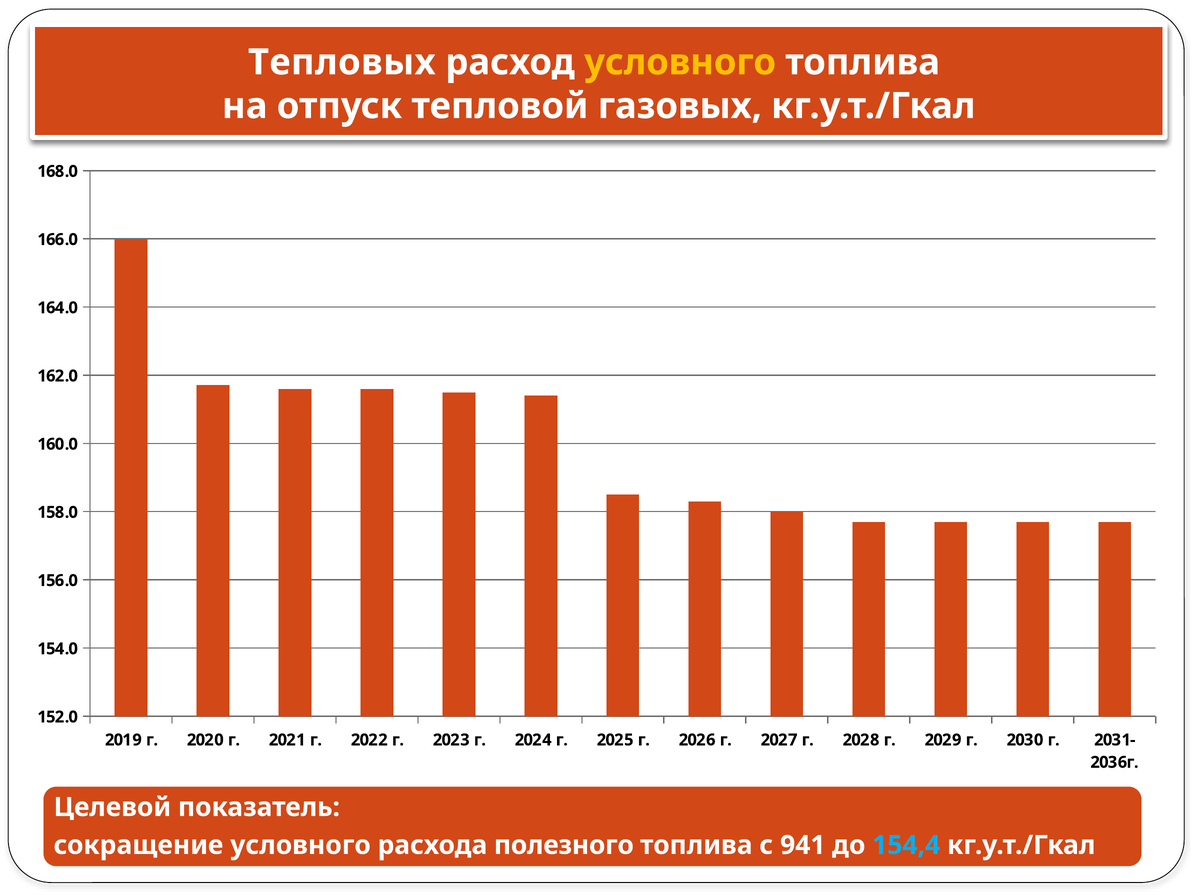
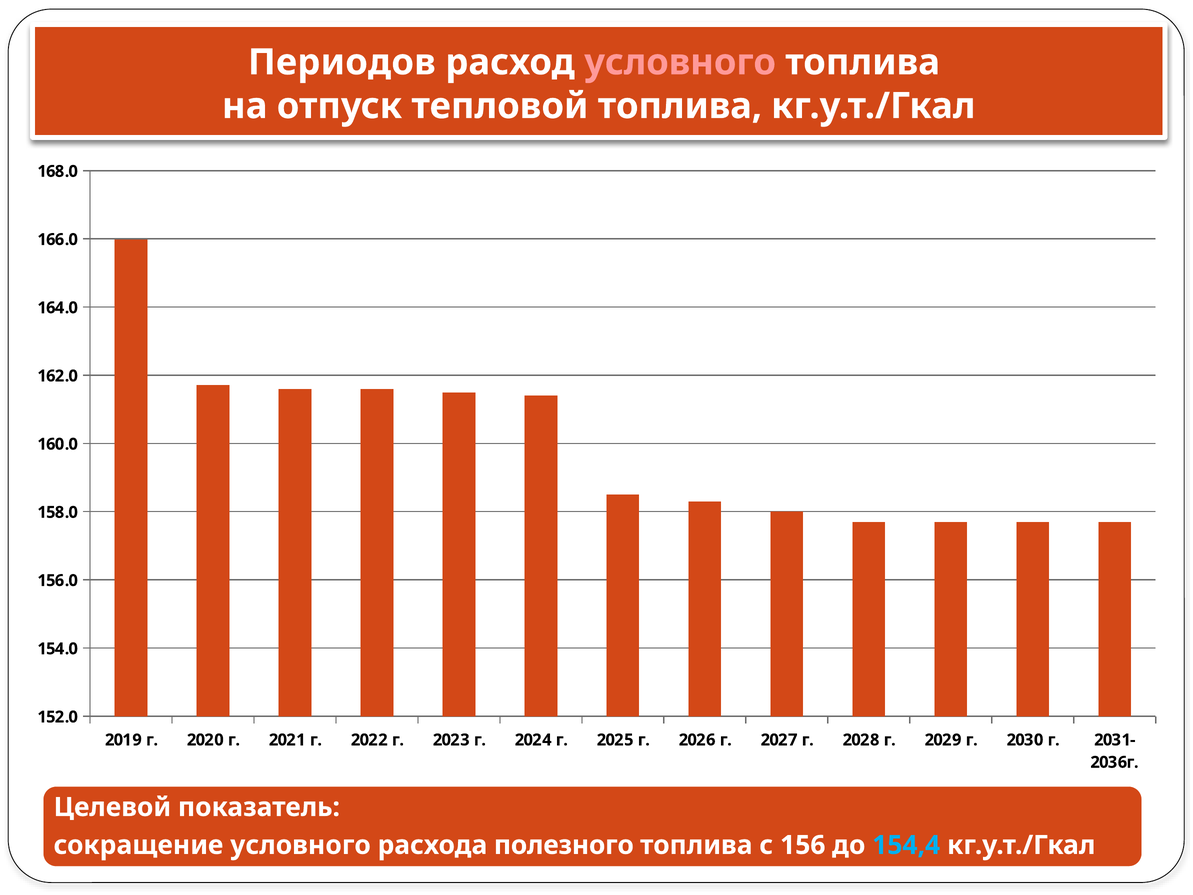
Тепловых: Тепловых -> Периодов (342, 62)
условного colour: yellow -> pink (680, 62)
тепловой газовых: газовых -> топлива (680, 106)
941: 941 -> 156 (803, 845)
